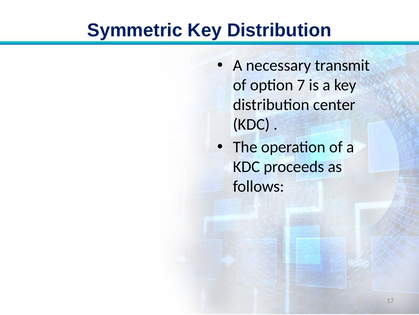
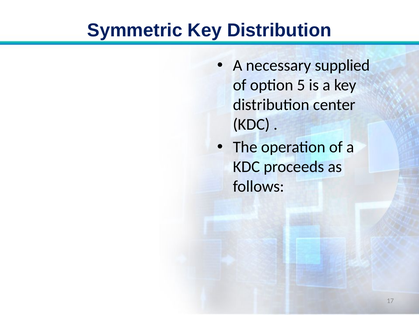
transmit: transmit -> supplied (342, 65)
7: 7 -> 5 (301, 85)
